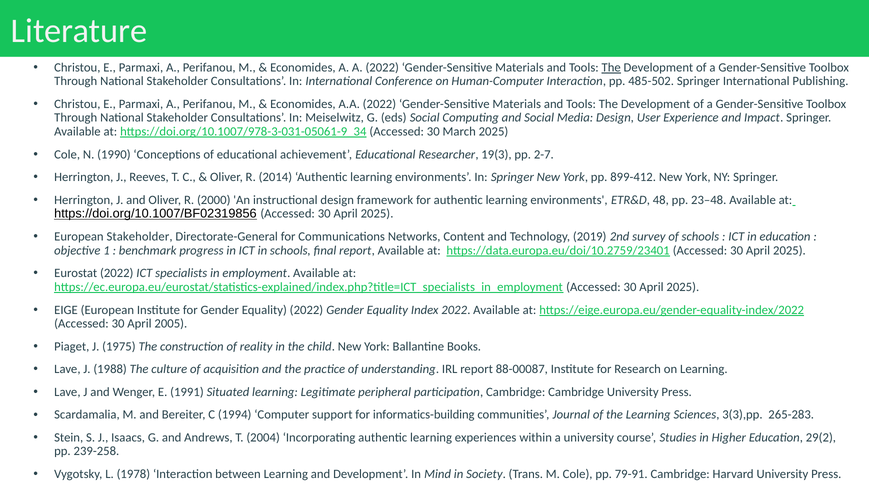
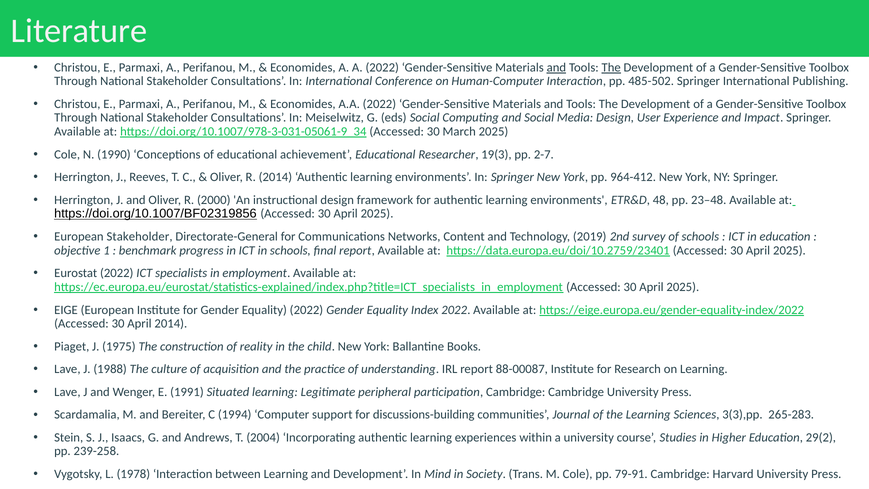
and underline: none -> present (556, 67)
899-412: 899-412 -> 964-412 (633, 177)
April 2005: 2005 -> 2014 (171, 324)
informatics-building: informatics-building -> discussions-building (424, 415)
